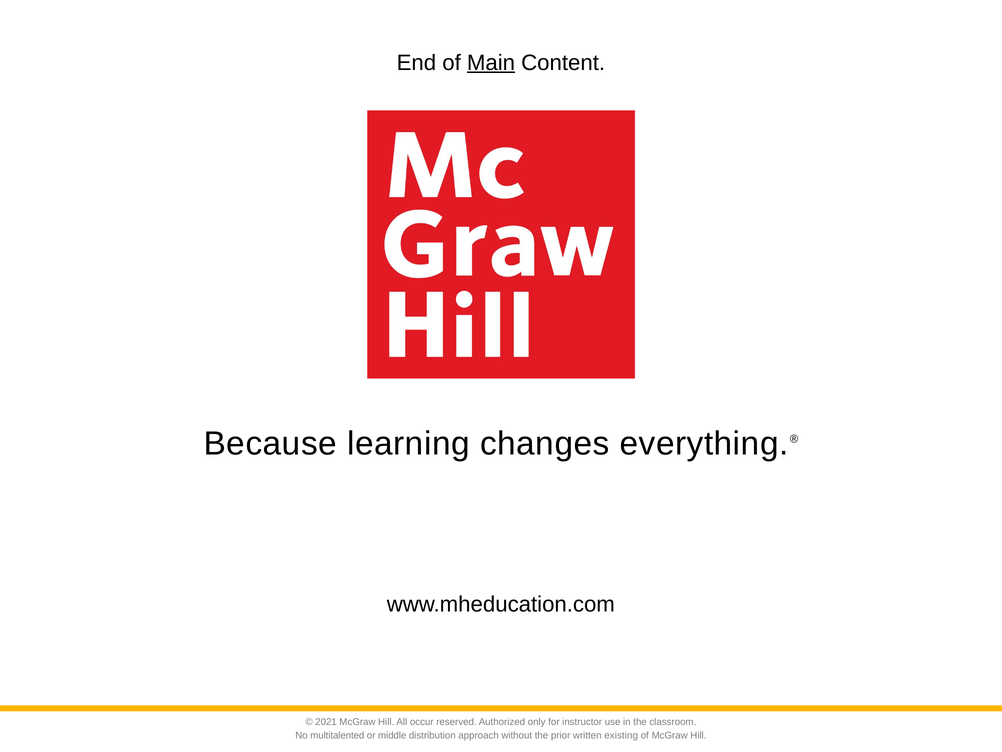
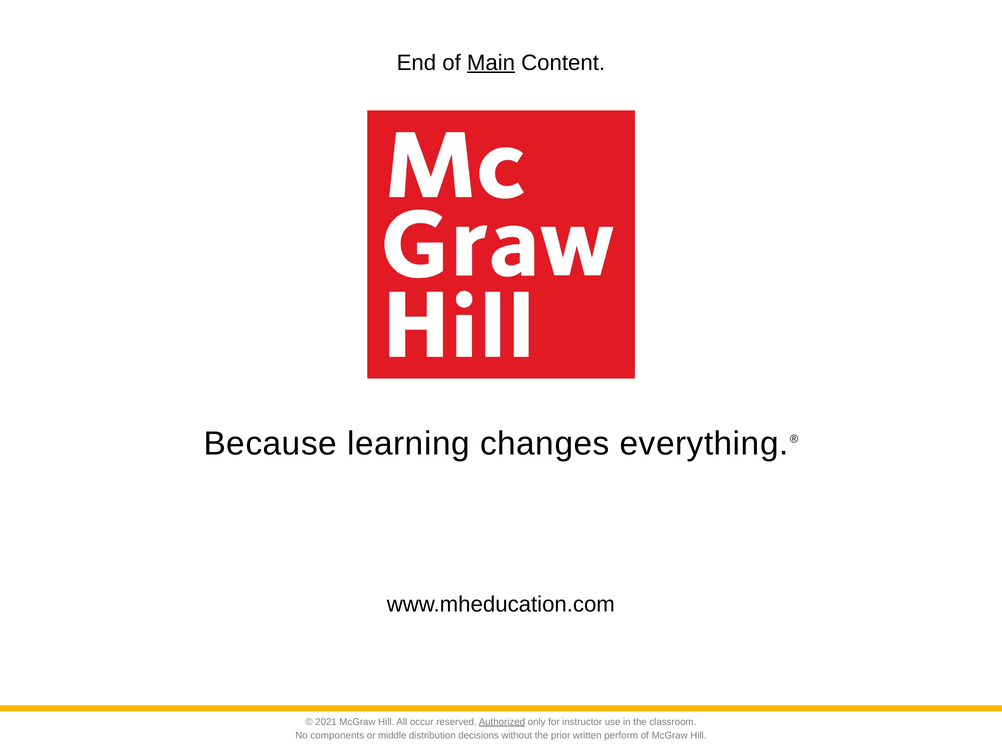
Authorized underline: none -> present (502, 721)
multitalented: multitalented -> components (337, 735)
approach: approach -> decisions (479, 735)
existing: existing -> perform (621, 735)
